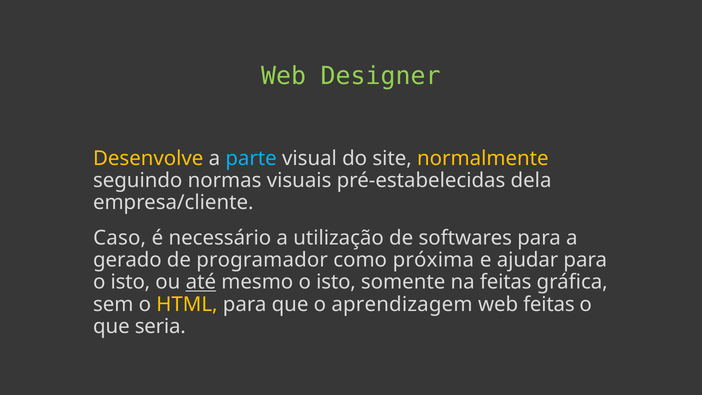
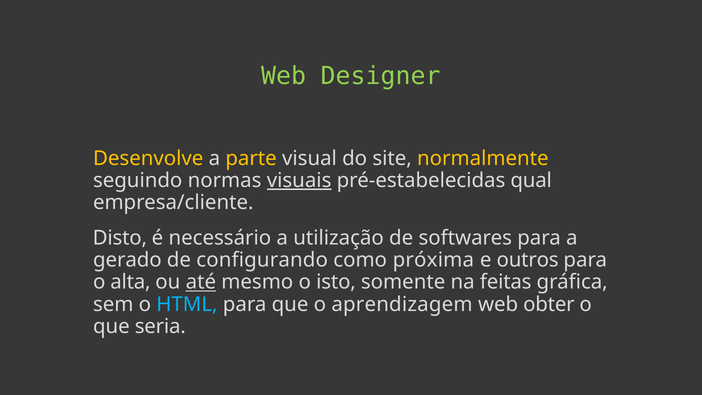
parte colour: light blue -> yellow (251, 158)
visuais underline: none -> present (299, 180)
dela: dela -> qual (531, 180)
Caso: Caso -> Disto (120, 238)
programador: programador -> configurando (262, 260)
ajudar: ajudar -> outros (528, 260)
isto: isto -> alta (130, 282)
HTML colour: yellow -> light blue (187, 304)
web feitas: feitas -> obter (549, 304)
